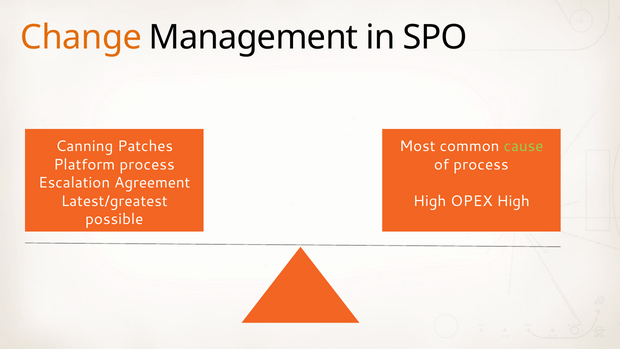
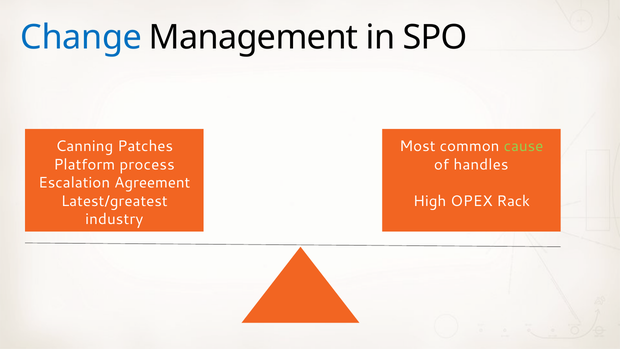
Change colour: orange -> blue (81, 38)
of process: process -> handles (481, 164)
OPEX High: High -> Rack (513, 201)
possible: possible -> industry (114, 219)
